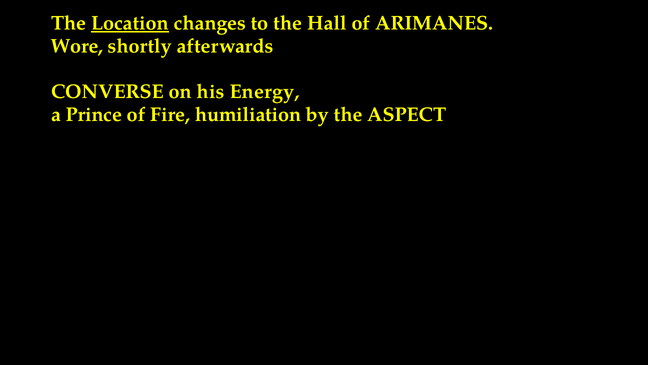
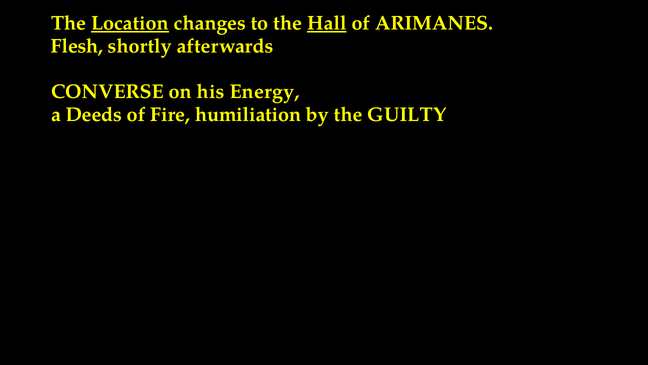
Hall underline: none -> present (327, 23)
Wore: Wore -> Flesh (77, 46)
Prince: Prince -> Deeds (94, 114)
ASPECT: ASPECT -> GUILTY (407, 114)
